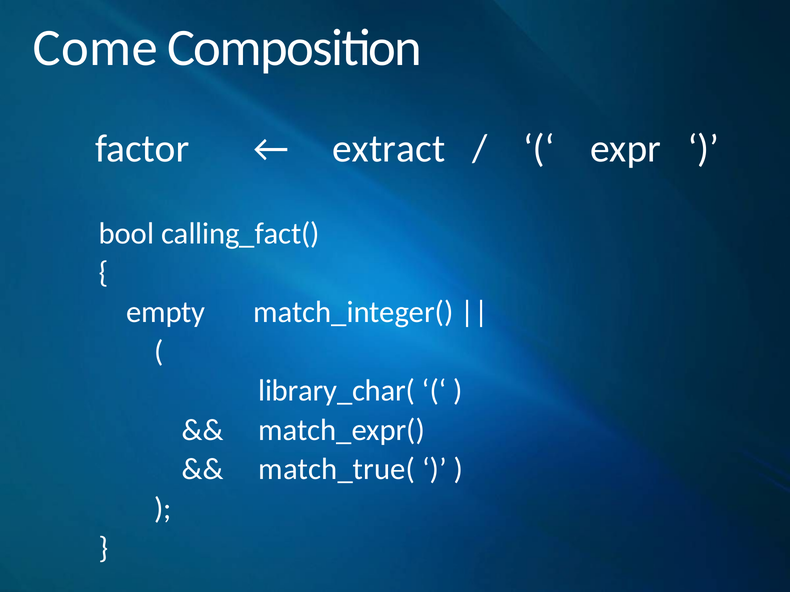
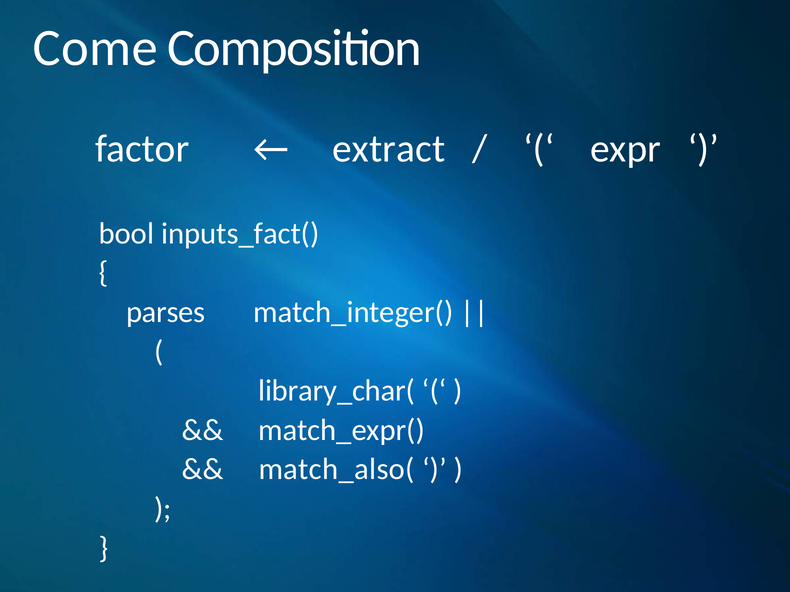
calling_fact(: calling_fact( -> inputs_fact( (240, 234)
empty: empty -> parses (166, 312)
match_true(: match_true( -> match_also( (337, 470)
